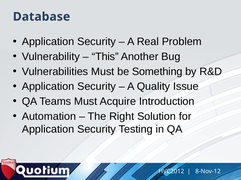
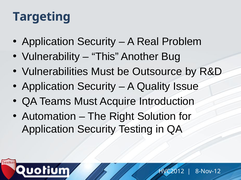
Database: Database -> Targeting (42, 17)
Something: Something -> Outsource (157, 72)
